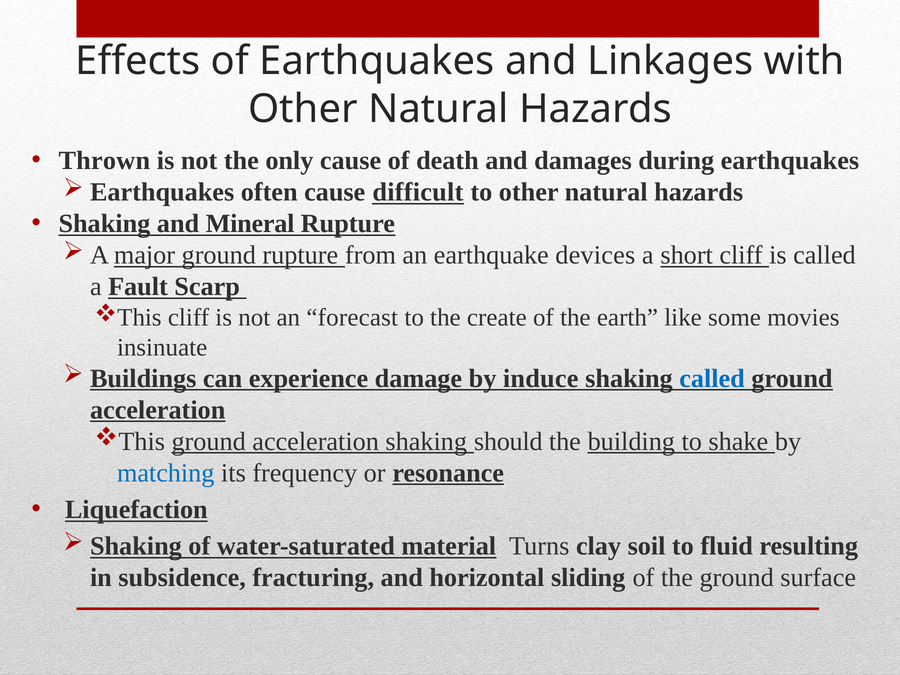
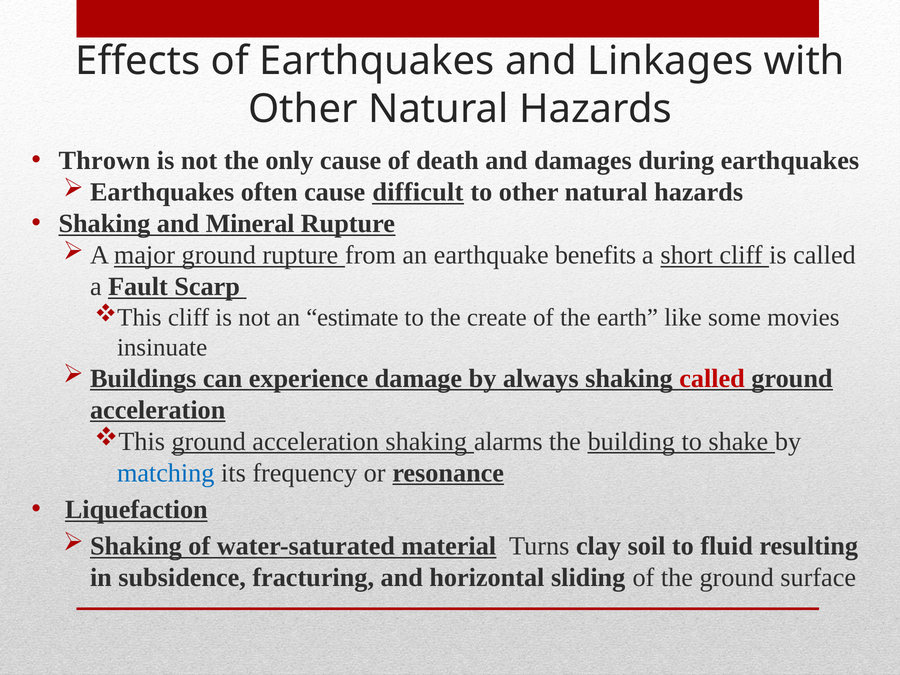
devices: devices -> benefits (596, 255)
forecast: forecast -> estimate (352, 317)
induce: induce -> always (541, 378)
called colour: blue -> red (712, 378)
should: should -> alarms (508, 441)
